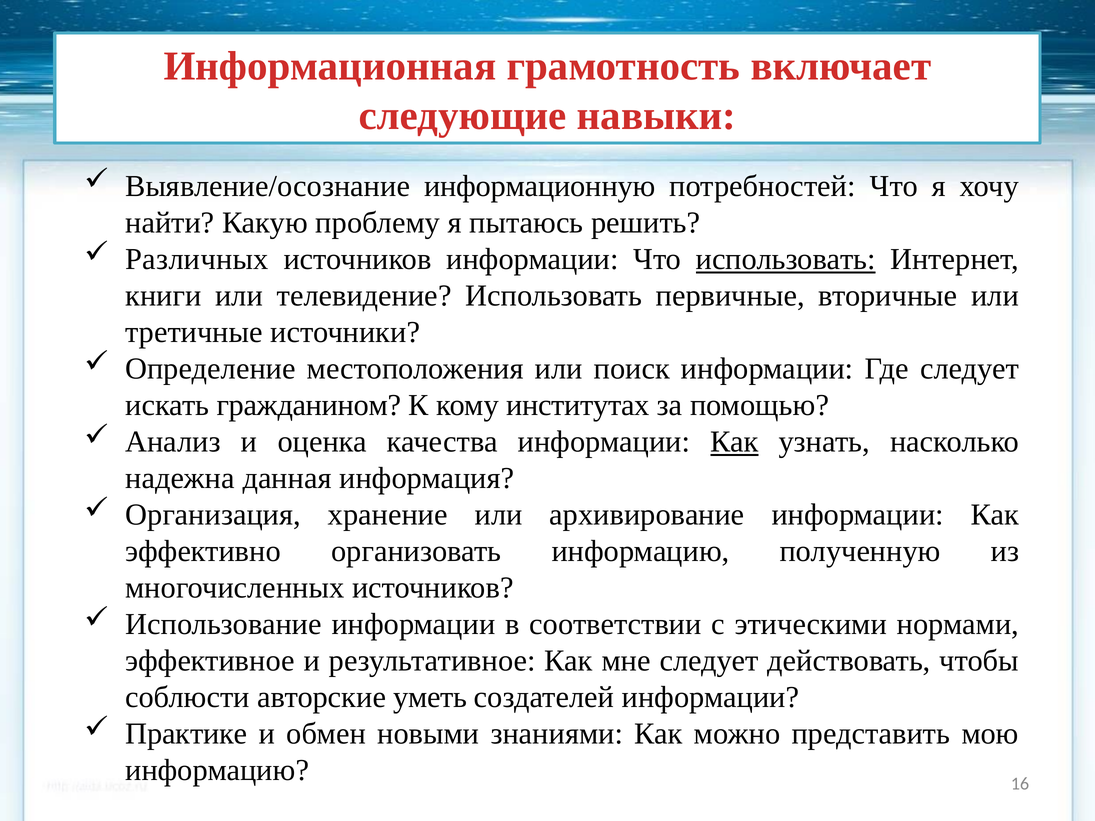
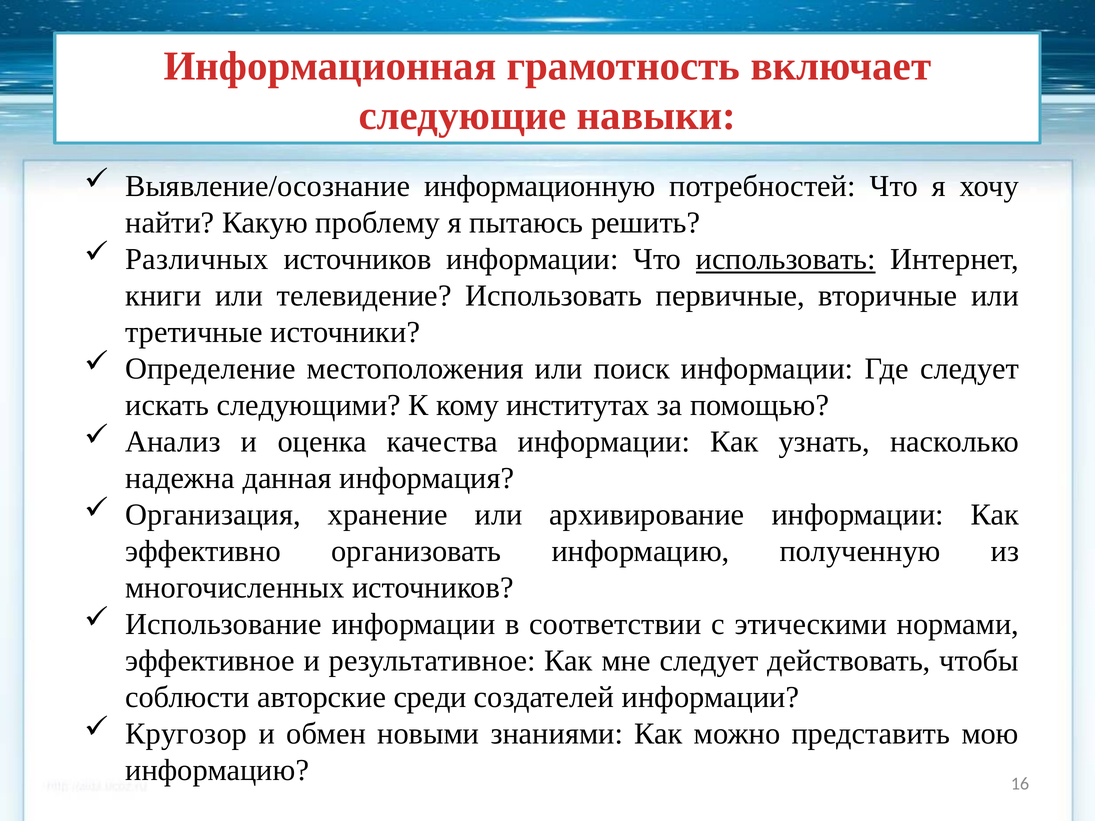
гражданином: гражданином -> следующими (309, 405)
Как underline: present -> none (734, 442)
уметь: уметь -> среди (430, 698)
Практике: Практике -> Кругозор (186, 734)
